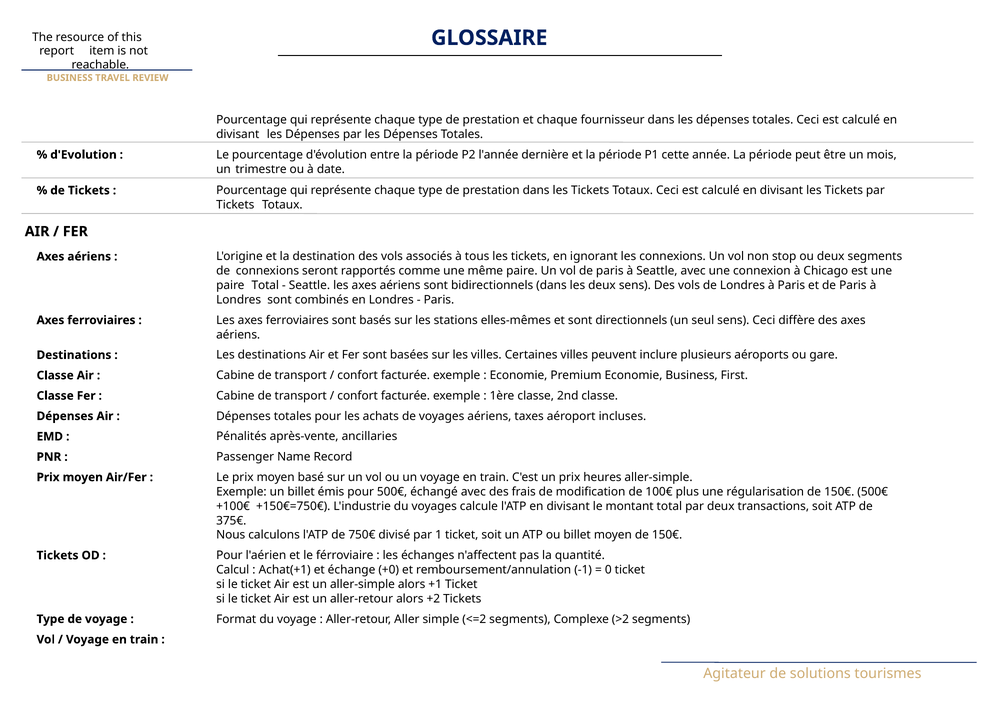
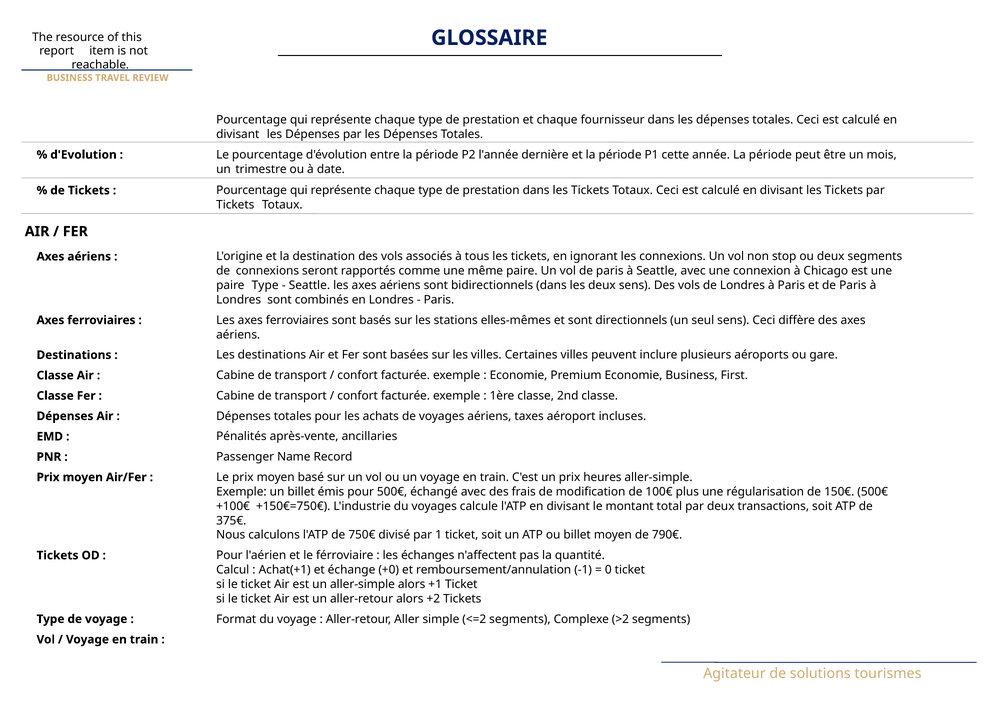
paire Total: Total -> Type (265, 285)
moyen de 150€: 150€ -> 790€ (667, 535)
